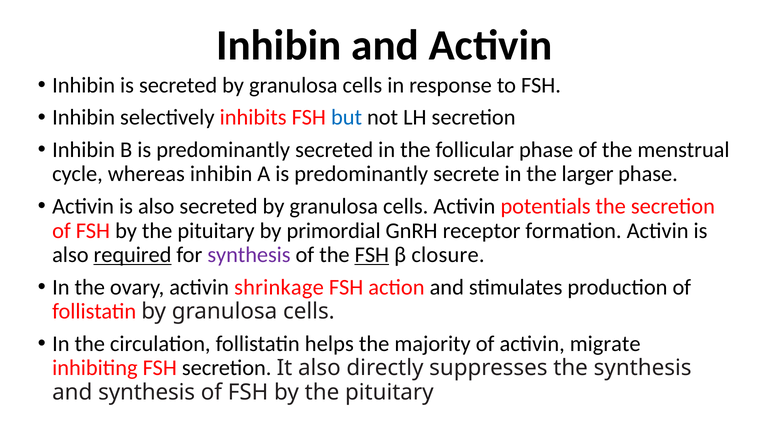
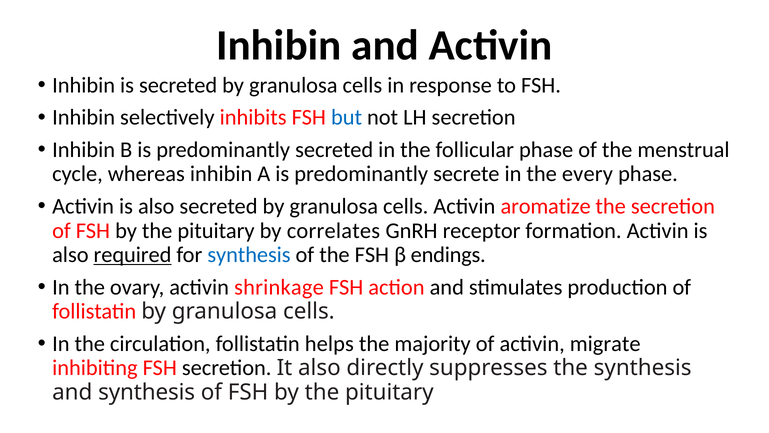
larger: larger -> every (587, 174)
potentials: potentials -> aromatize (546, 206)
primordial: primordial -> correlates (333, 230)
synthesis colour: purple -> blue (249, 255)
FSH underline: present -> none (372, 255)
closure: closure -> endings (448, 255)
